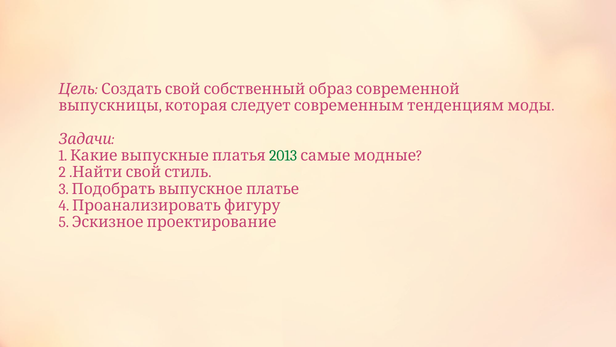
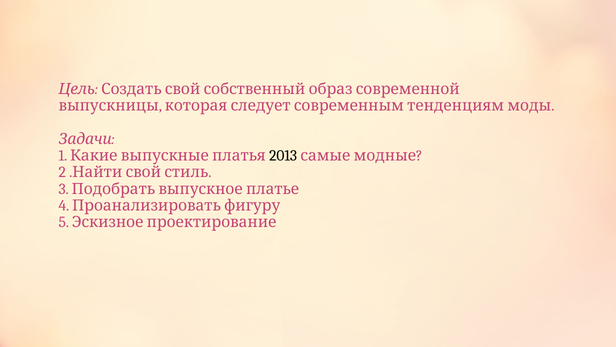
2013 colour: green -> black (283, 155)
